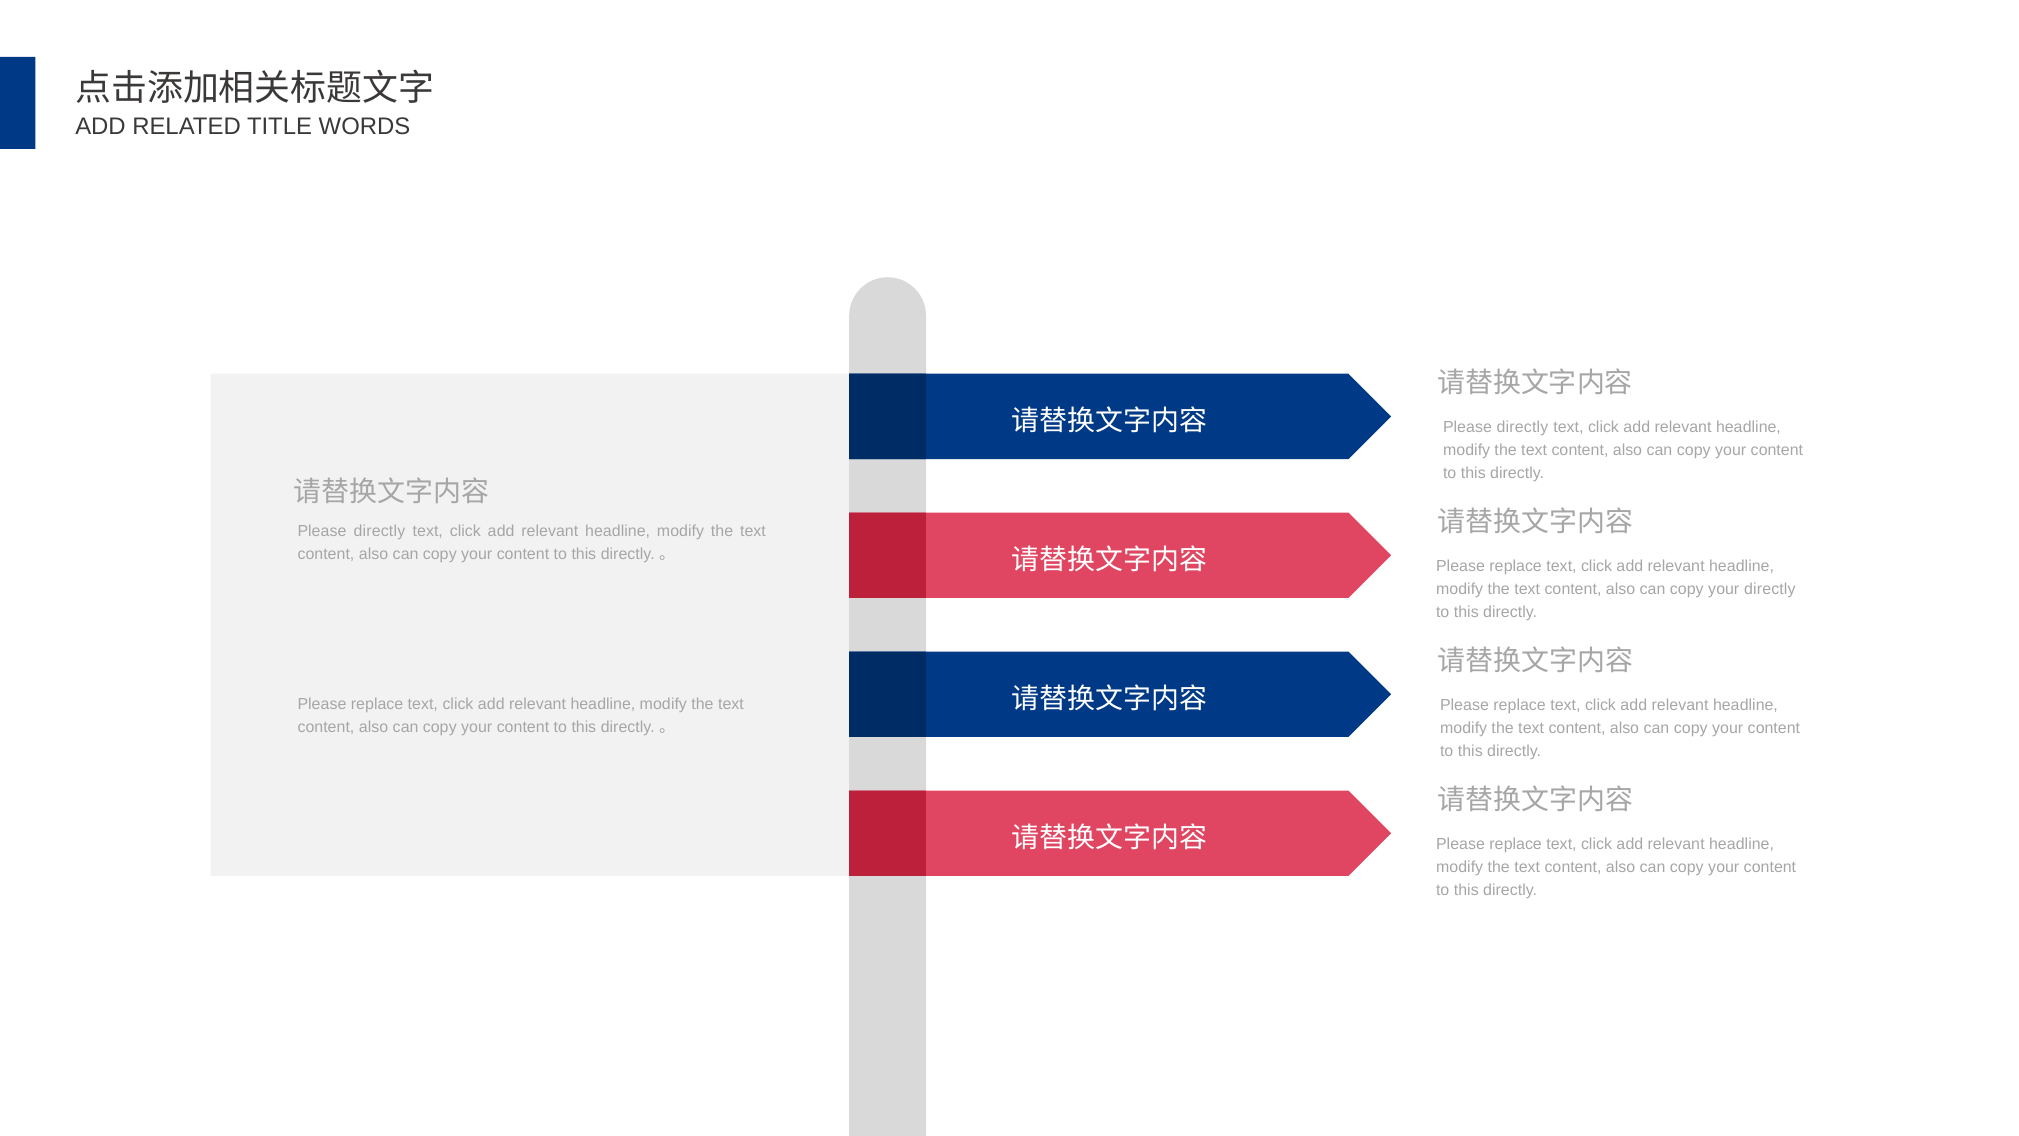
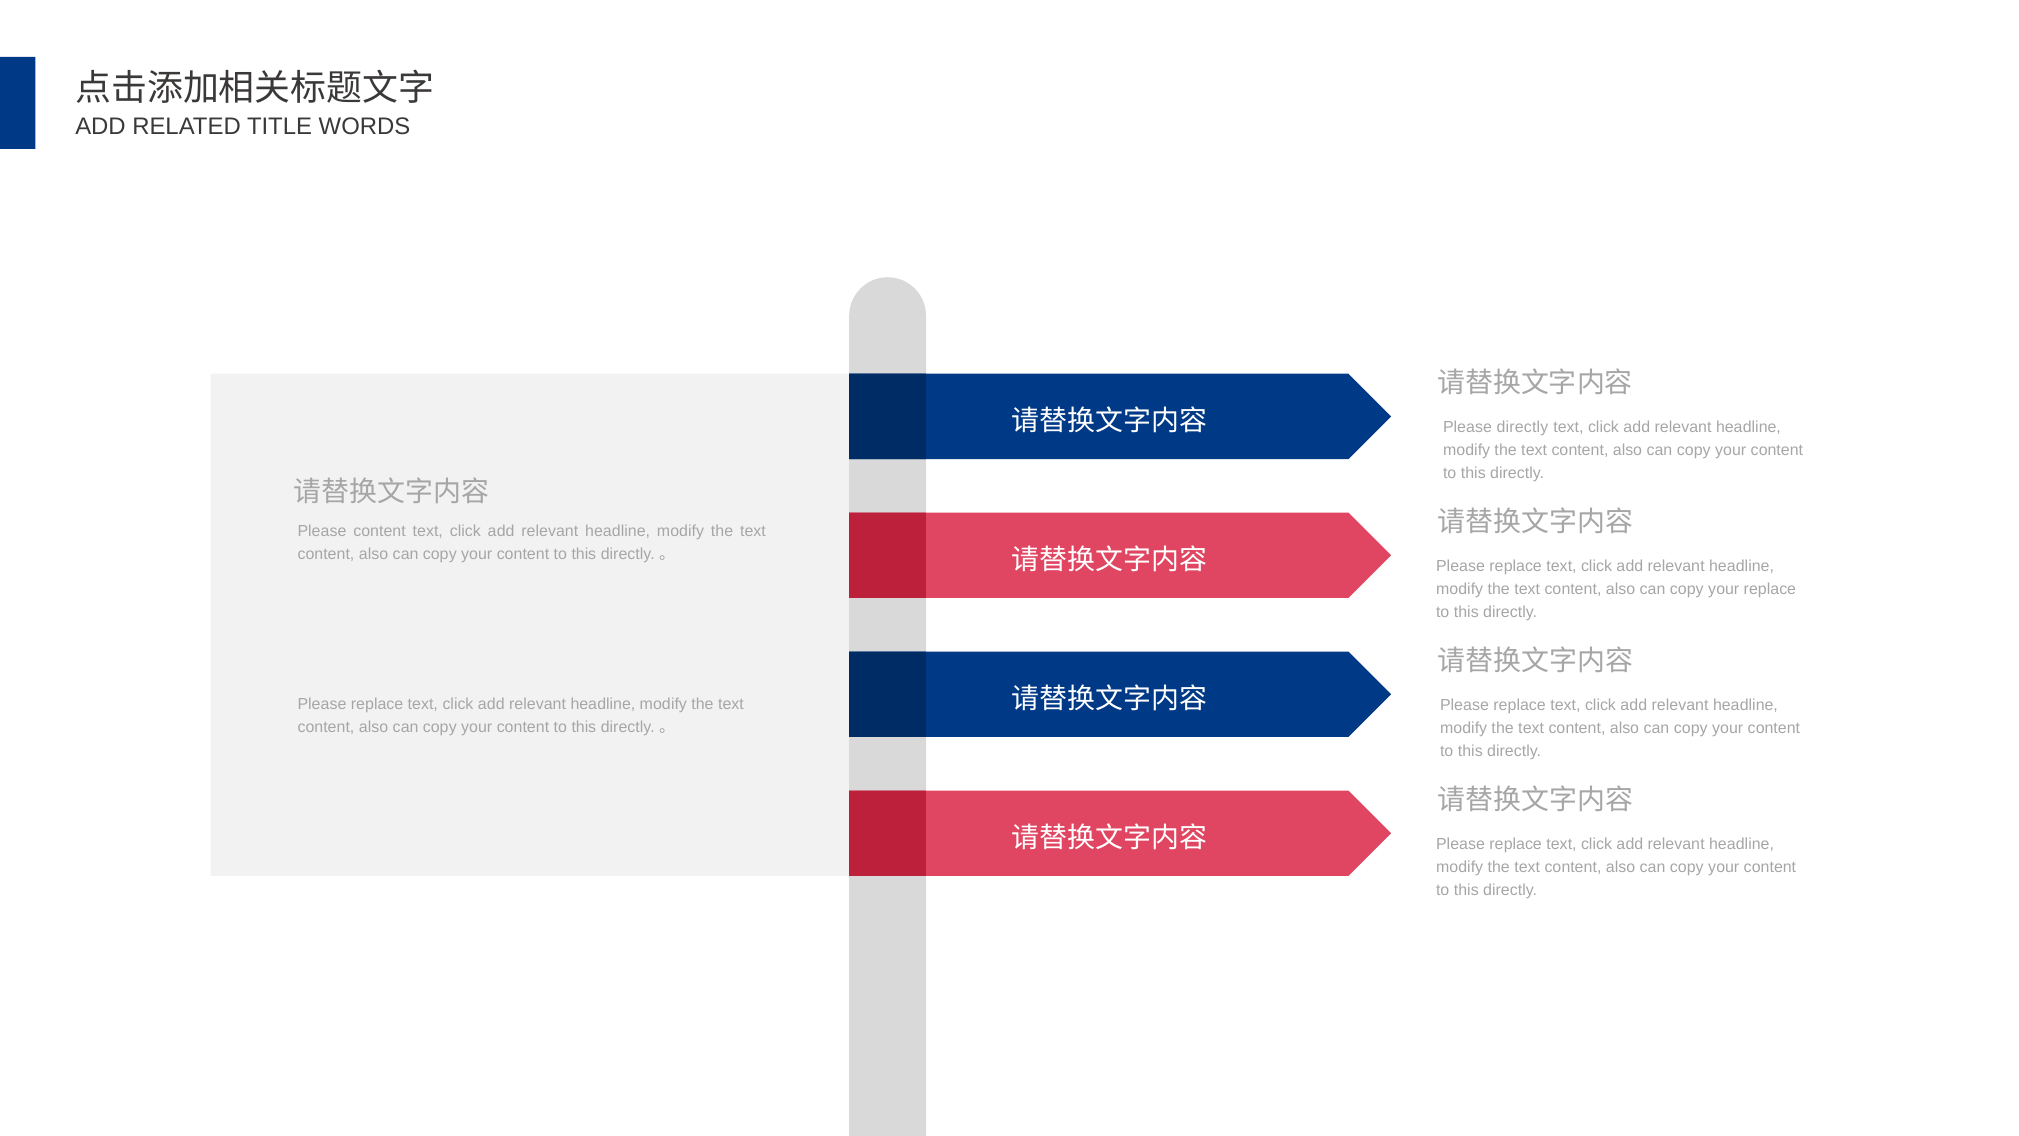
directly: directly -> content (380, 531)
your directly: directly -> replace (1770, 589)
